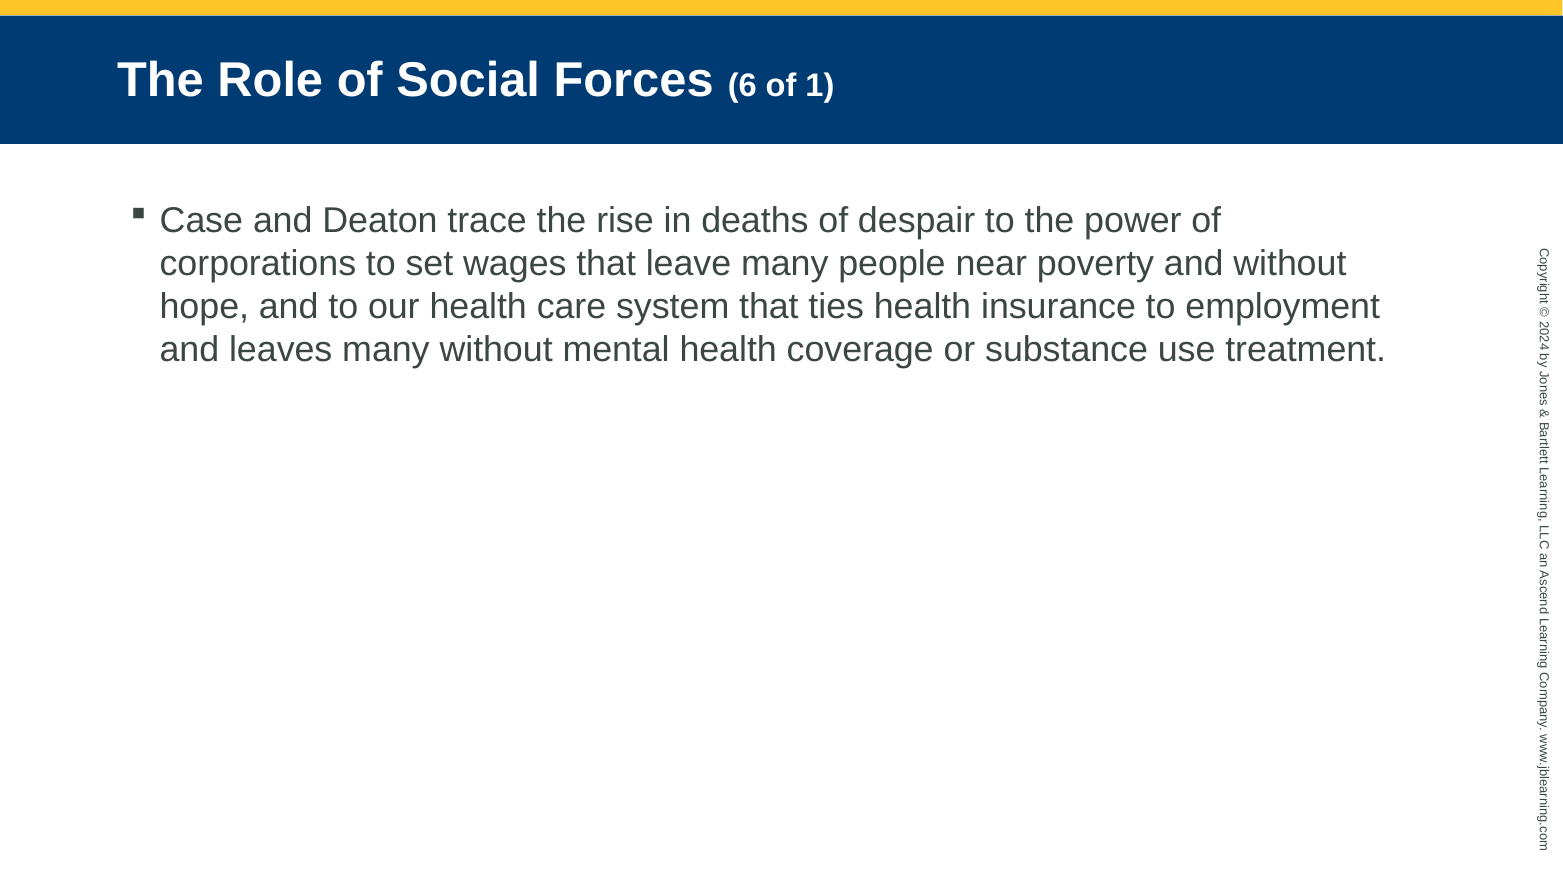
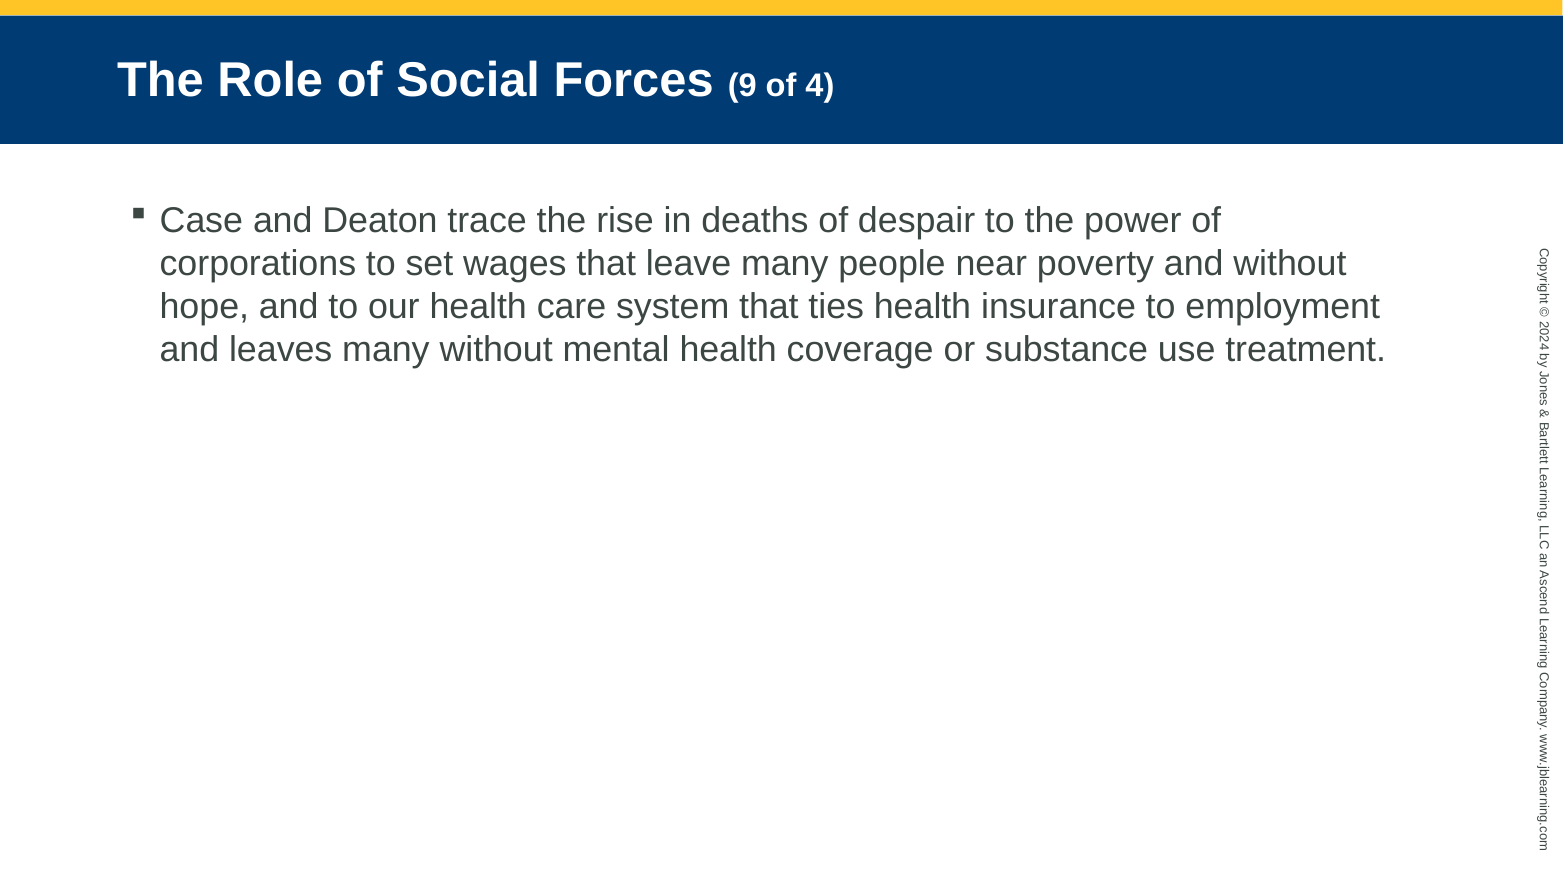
6: 6 -> 9 (742, 86)
of 1: 1 -> 4 (820, 86)
